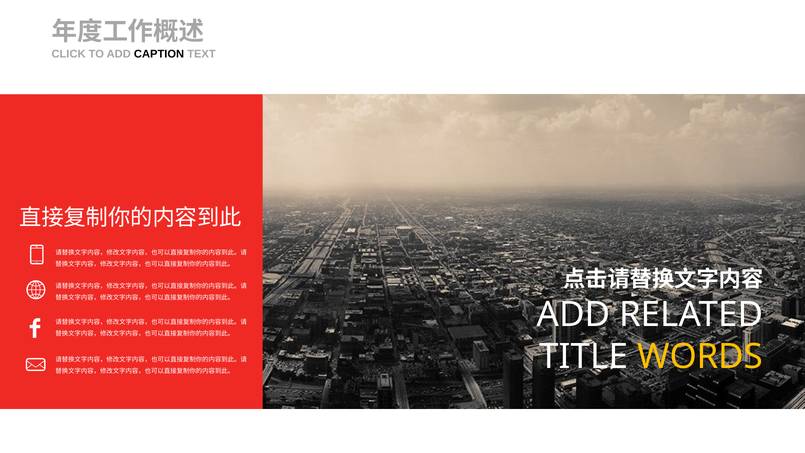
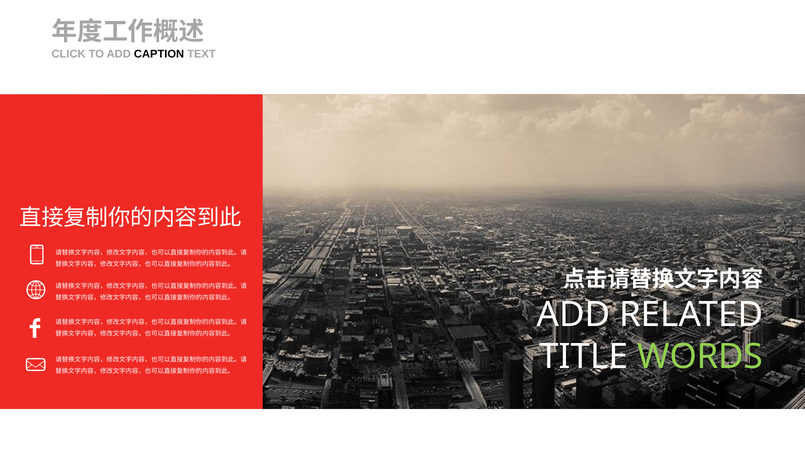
WORDS colour: yellow -> light green (700, 356)
